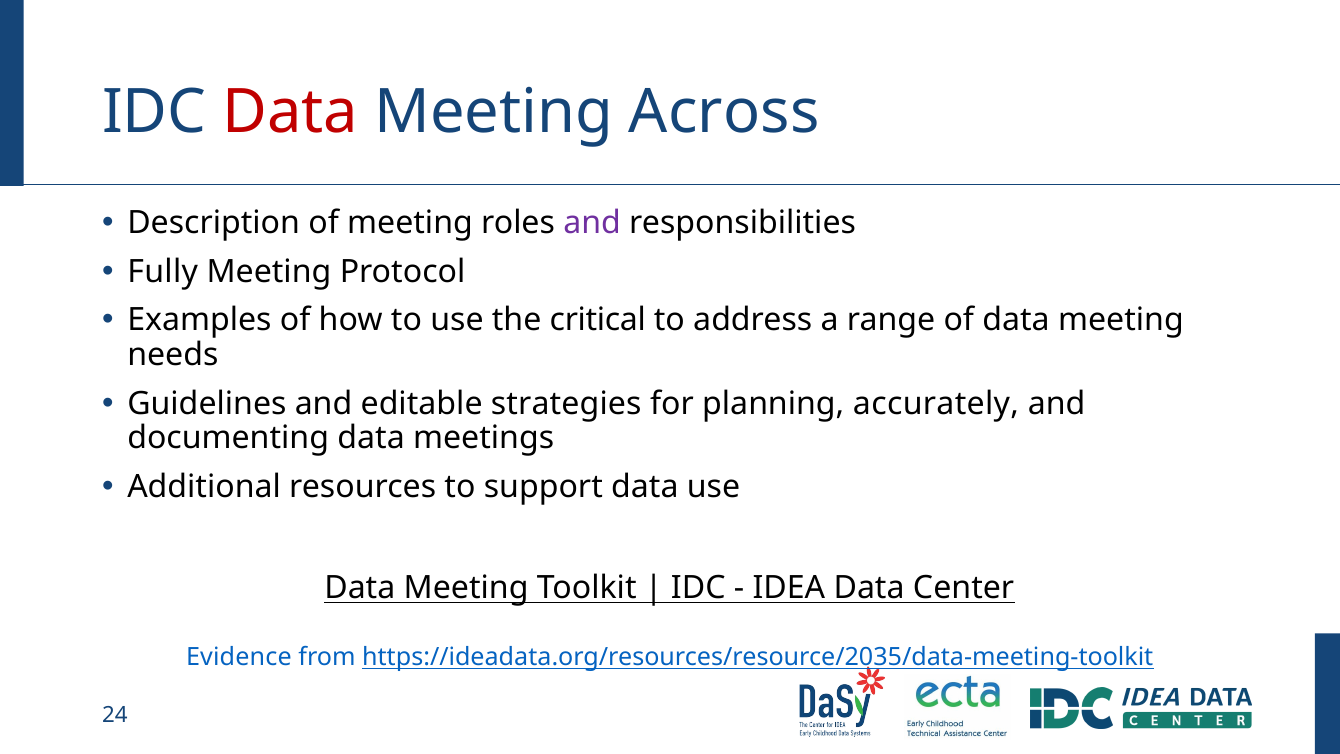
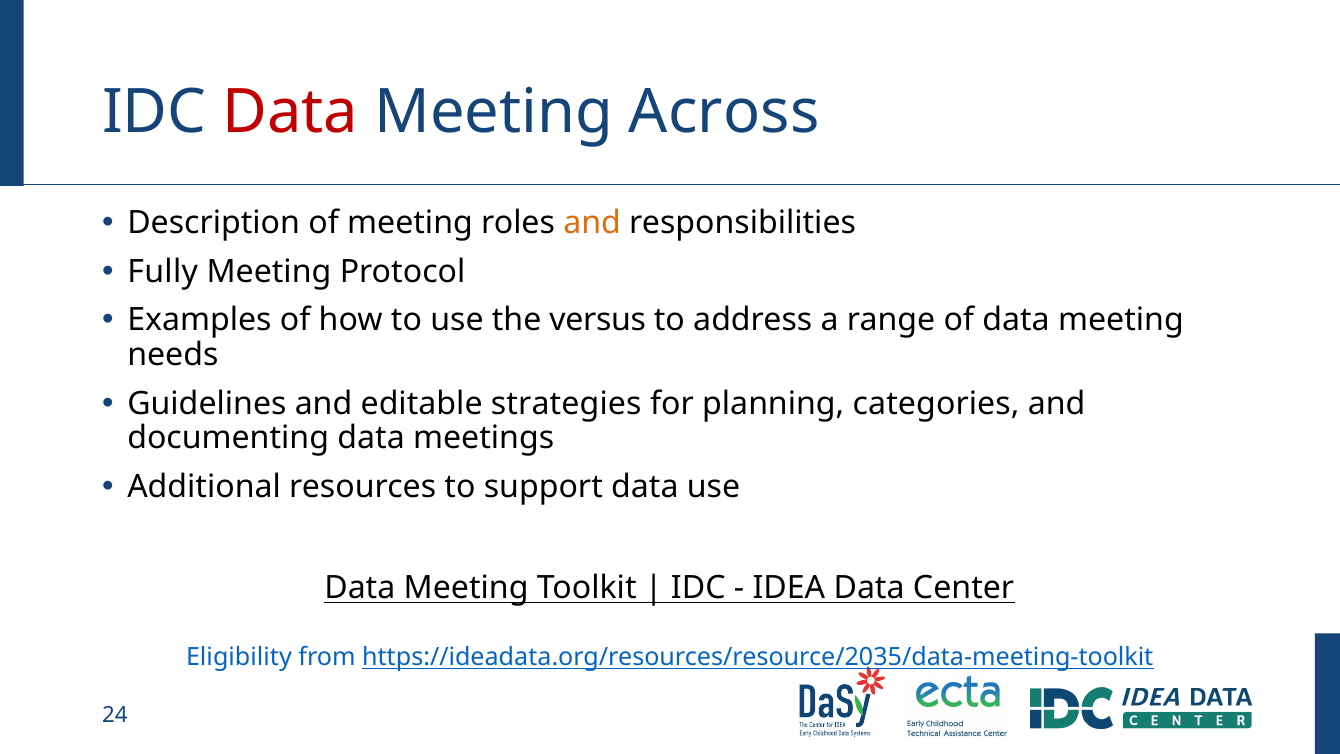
and colour: purple -> orange (592, 223)
critical: critical -> versus (598, 320)
accurately: accurately -> categories (936, 403)
Evidence: Evidence -> Eligibility (239, 657)
